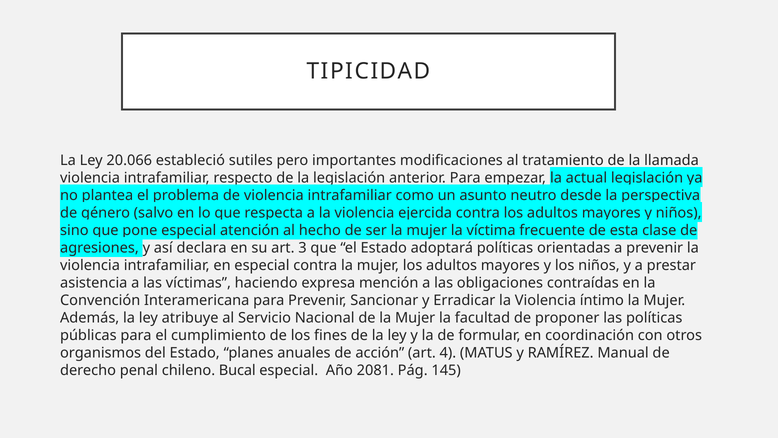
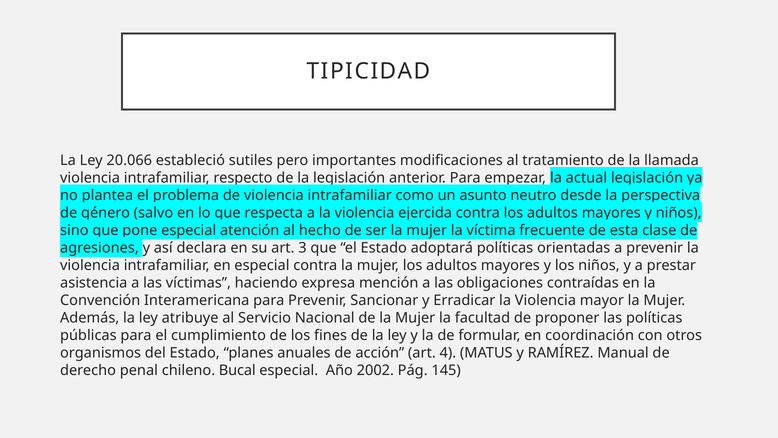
íntimo: íntimo -> mayor (602, 300)
2081: 2081 -> 2002 (375, 370)
